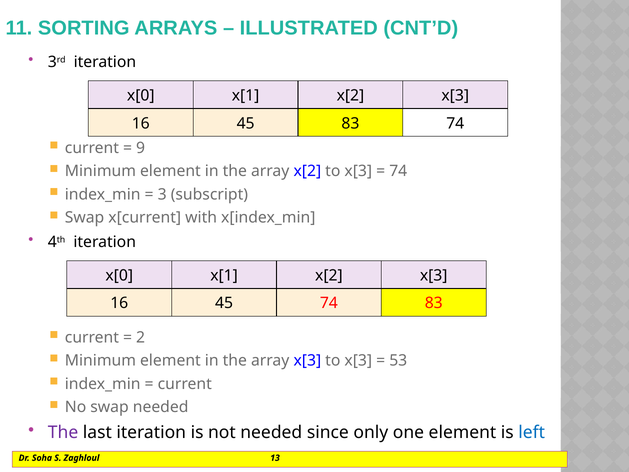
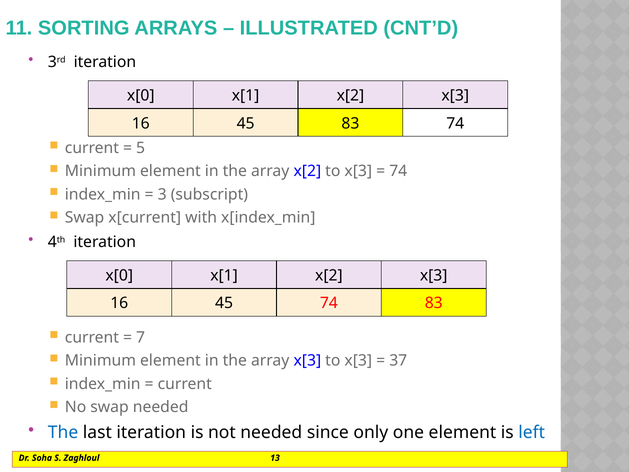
9: 9 -> 5 (141, 148)
2: 2 -> 7 (141, 337)
53: 53 -> 37 (398, 361)
The colour: purple -> blue (63, 432)
